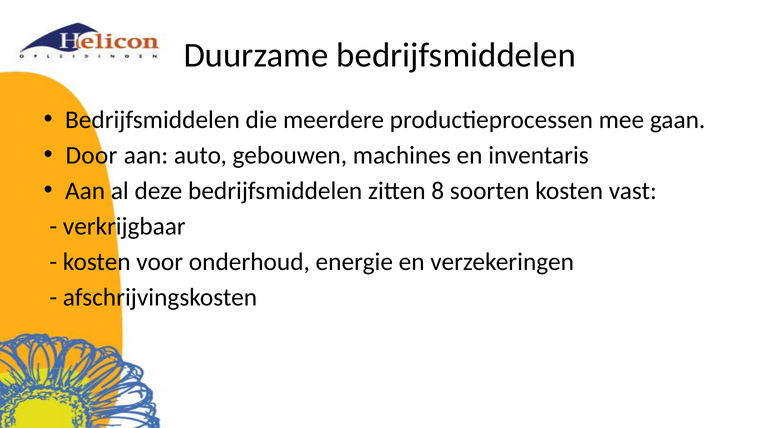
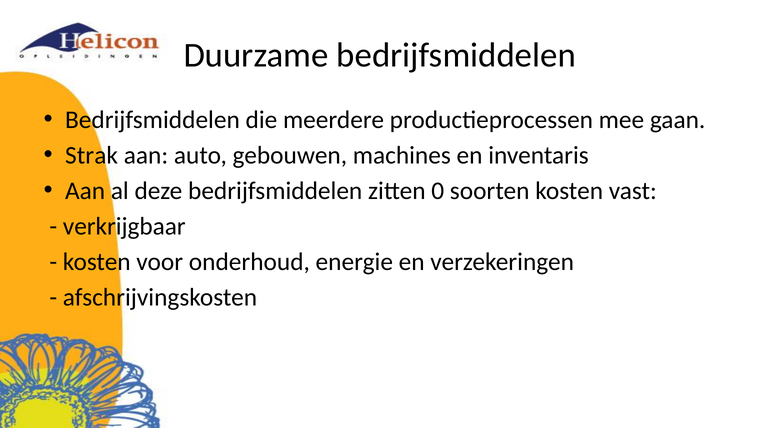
Door: Door -> Strak (92, 155)
8: 8 -> 0 (438, 191)
